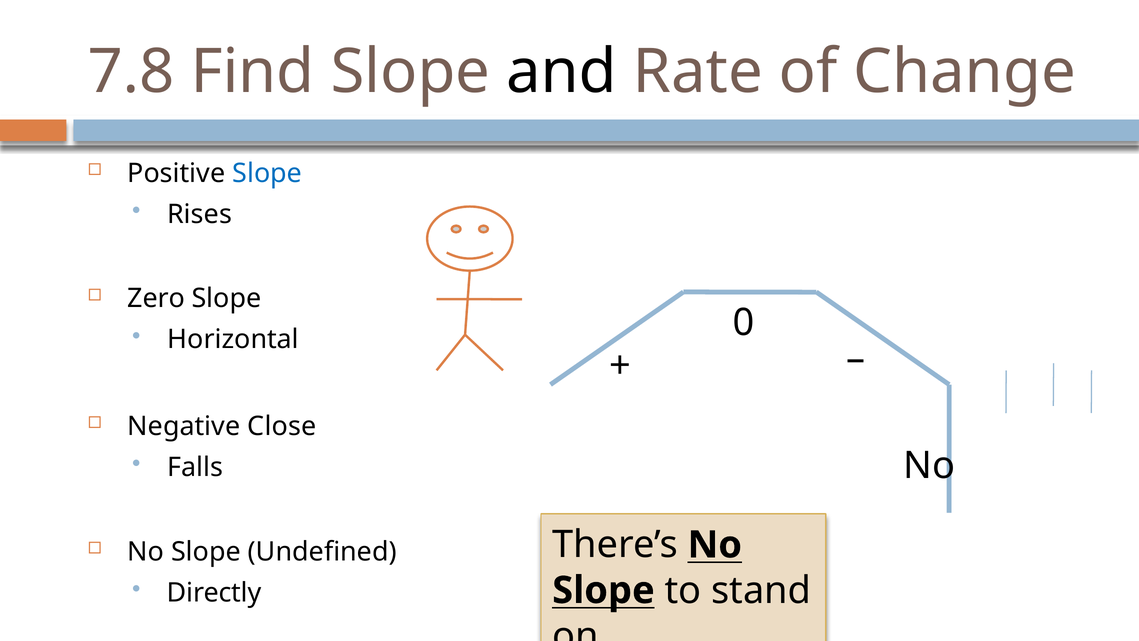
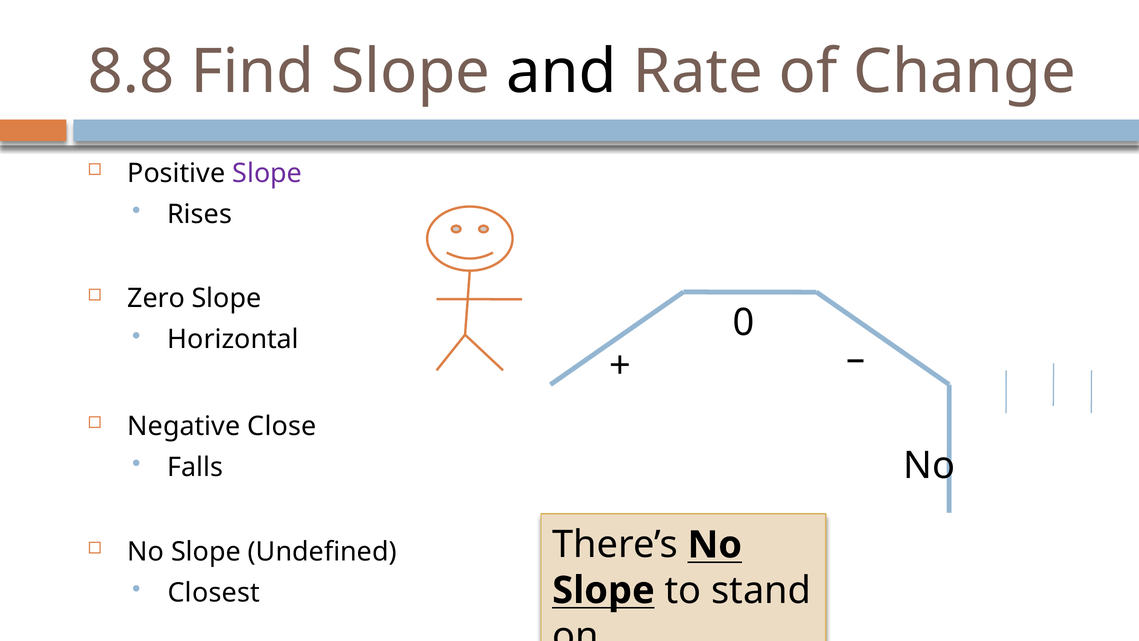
7.8: 7.8 -> 8.8 (131, 72)
Slope colour: blue -> purple (267, 173)
Directly: Directly -> Closest (214, 593)
